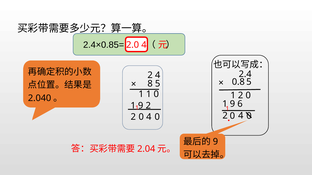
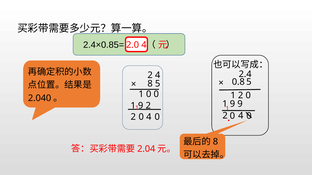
1 1: 1 -> 0 (149, 94)
9 6: 6 -> 9 (240, 104)
9: 9 -> 8 (215, 142)
